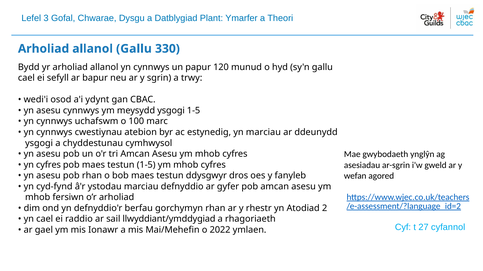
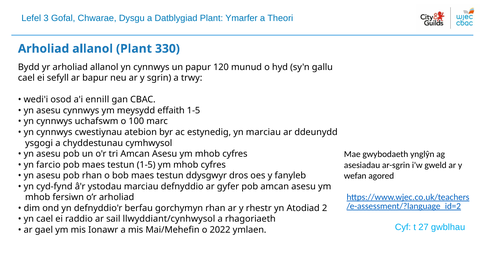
allanol Gallu: Gallu -> Plant (134, 49)
ydynt: ydynt -> ennill (97, 100)
meysydd ysgogi: ysgogi -> effaith (171, 111)
yn cyfres: cyfres -> farcio (48, 165)
llwyddiant/ymddygiad: llwyddiant/ymddygiad -> llwyddiant/cynhwysol (169, 219)
cyfannol: cyfannol -> gwblhau (448, 228)
